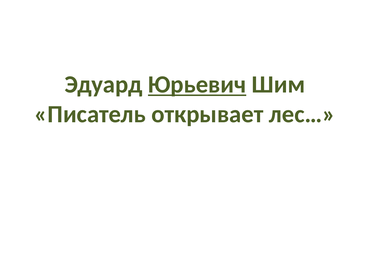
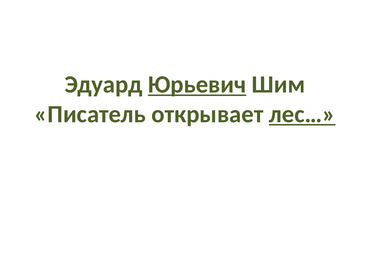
лес… underline: none -> present (302, 114)
